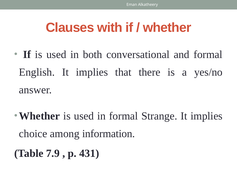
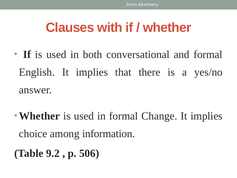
Strange: Strange -> Change (159, 116)
7.9: 7.9 -> 9.2 (53, 153)
431: 431 -> 506 (89, 153)
